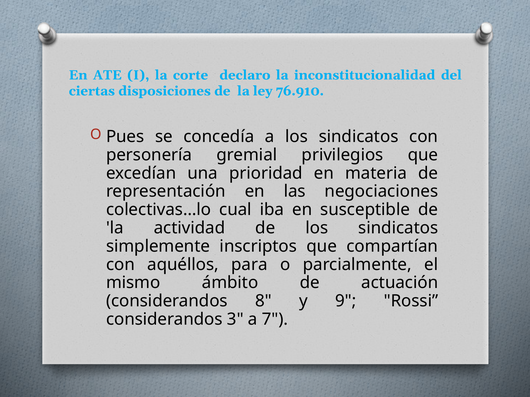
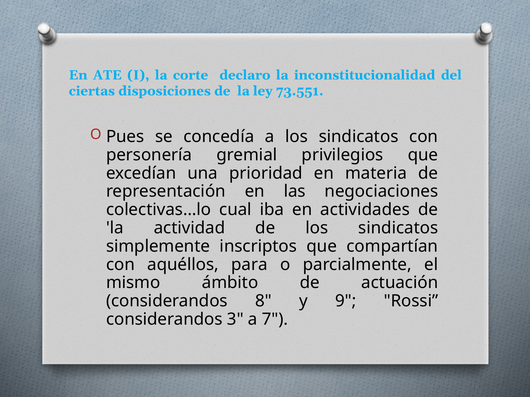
76.910: 76.910 -> 73.551 (300, 91)
susceptible: susceptible -> actividades (365, 210)
